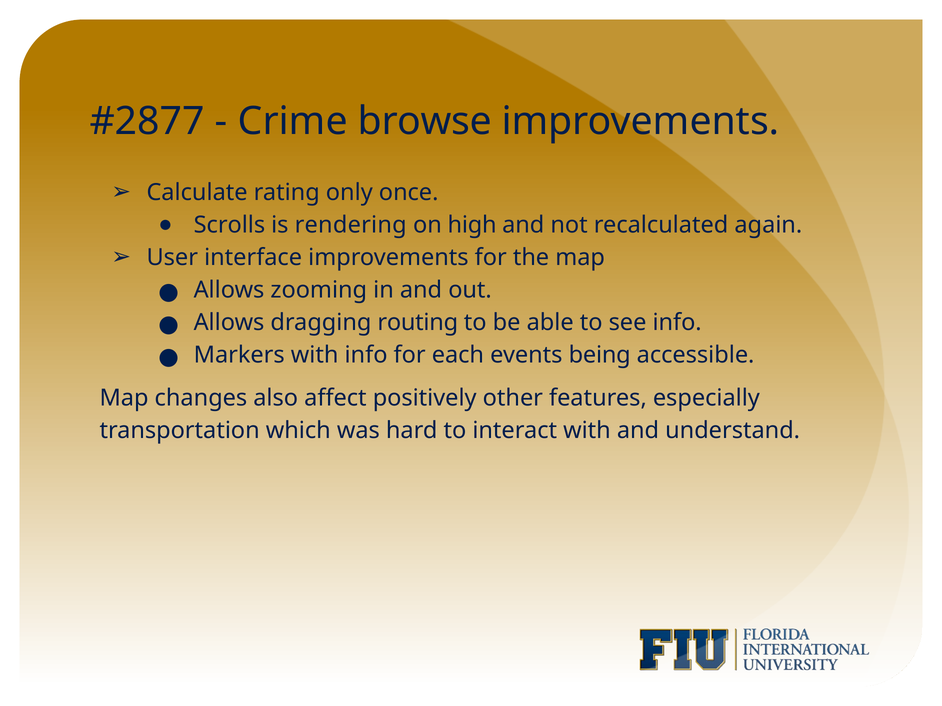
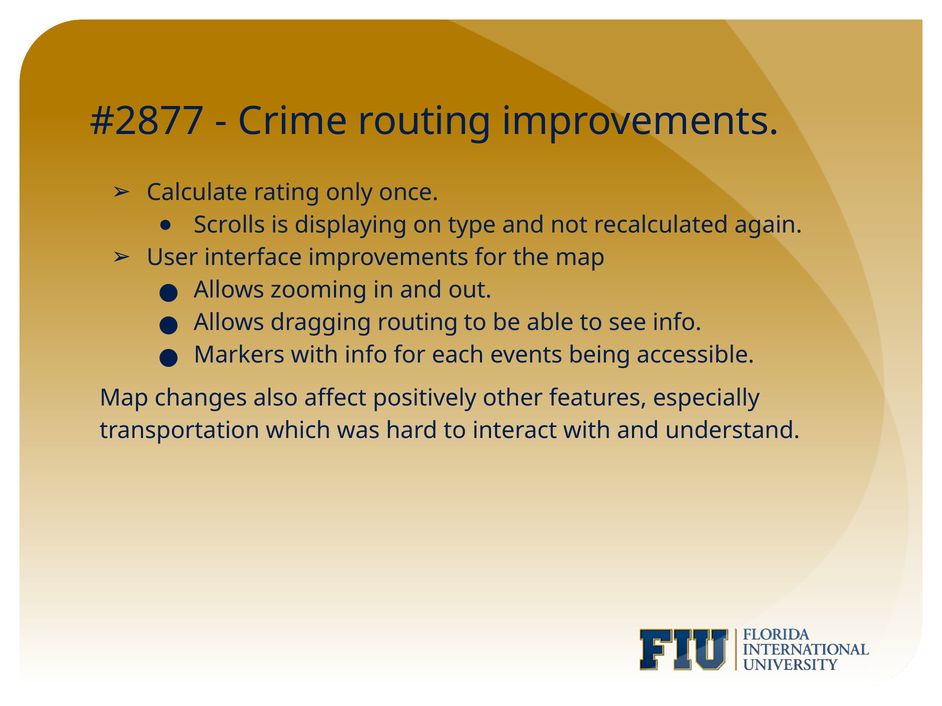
Crime browse: browse -> routing (425, 121)
rendering: rendering -> displaying (351, 225)
high: high -> type (472, 225)
